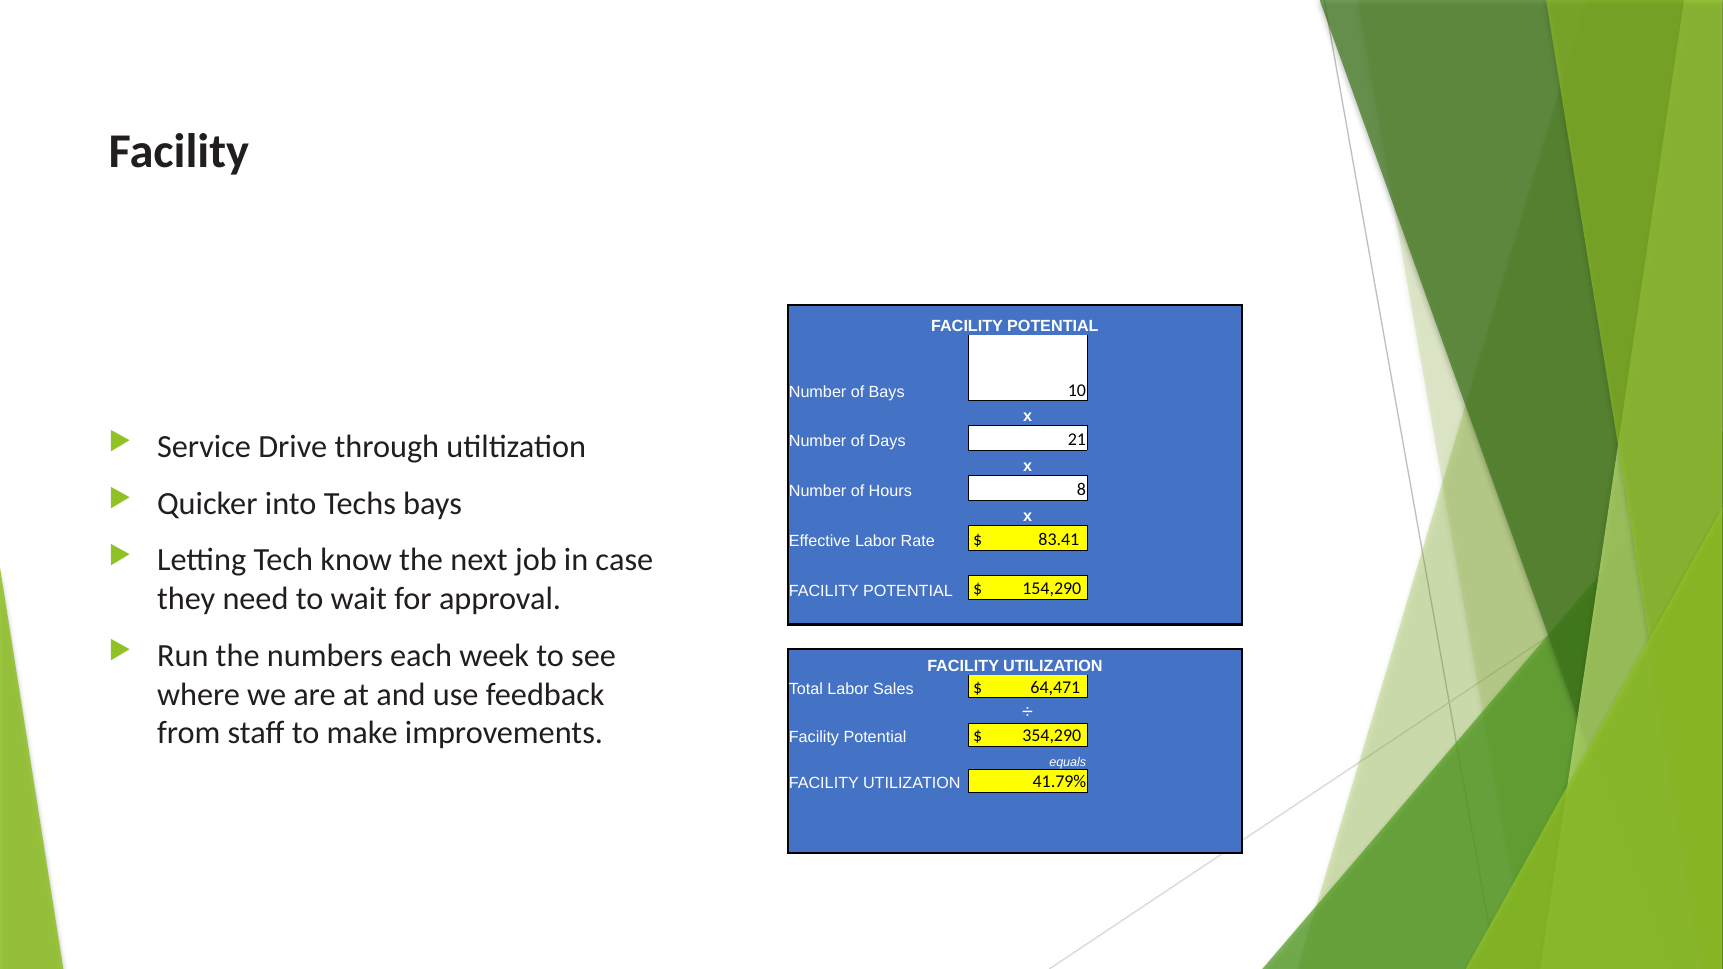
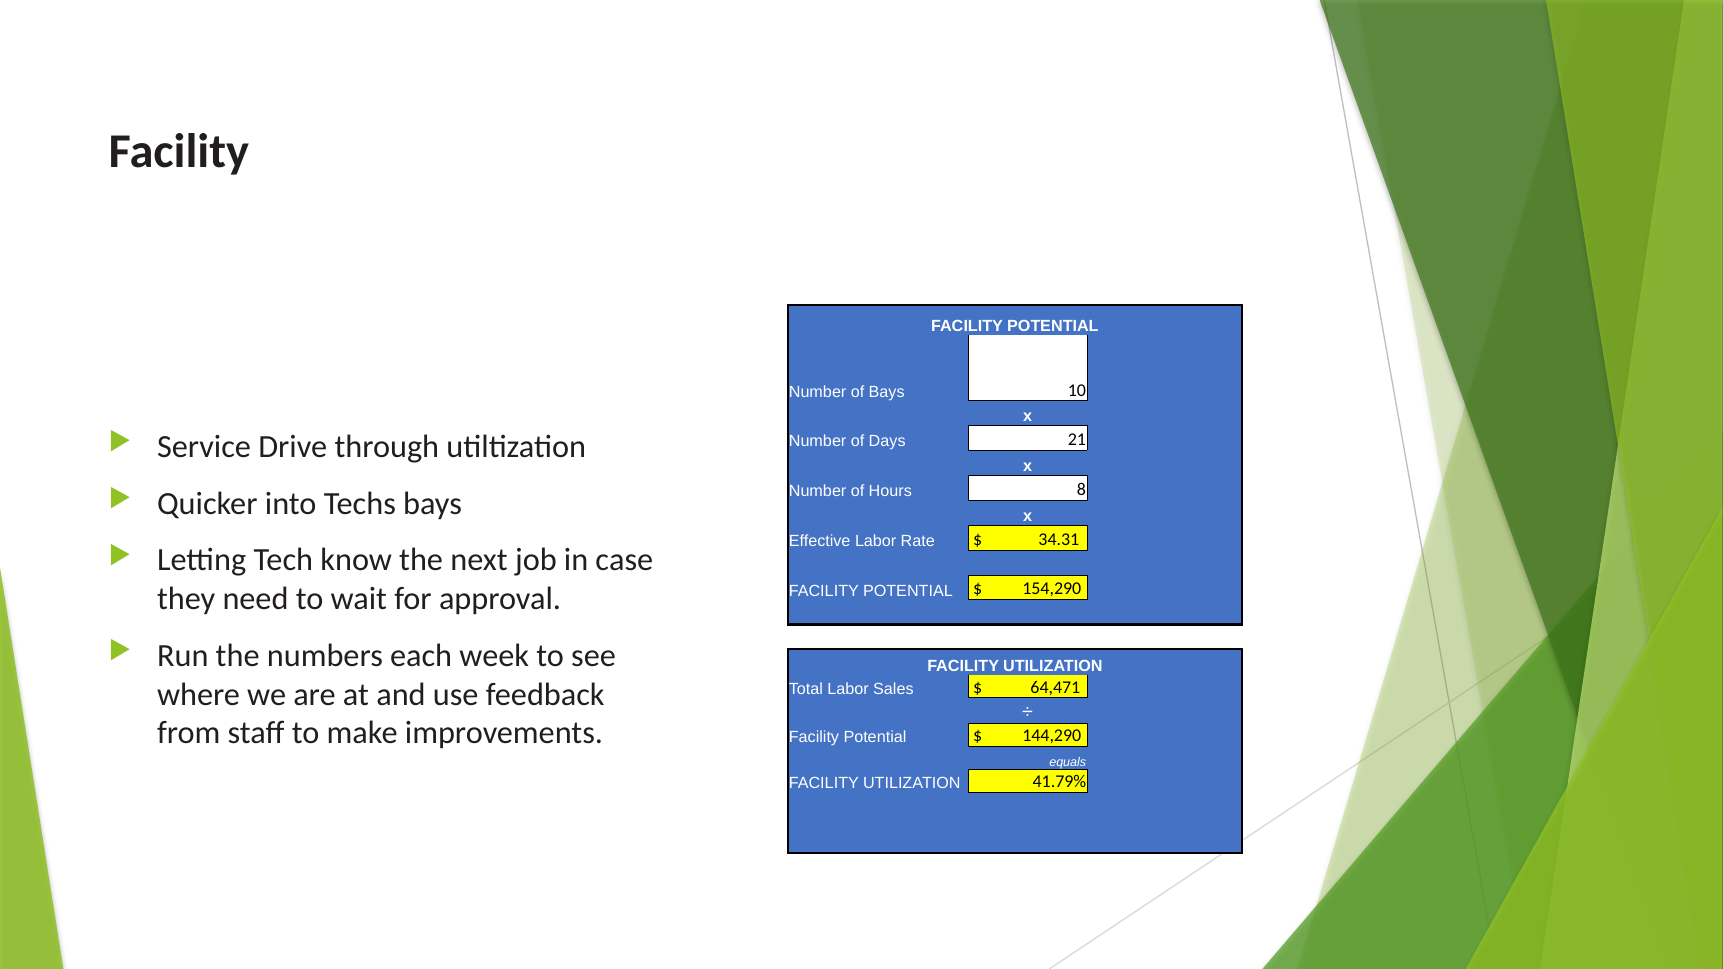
83.41: 83.41 -> 34.31 (1059, 540)
354,290: 354,290 -> 144,290 (1052, 736)
